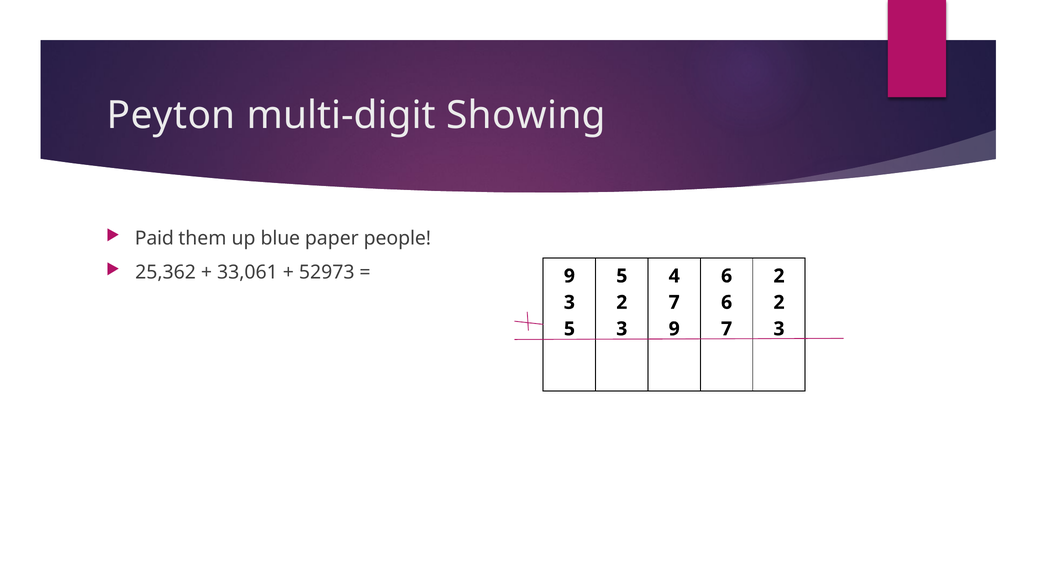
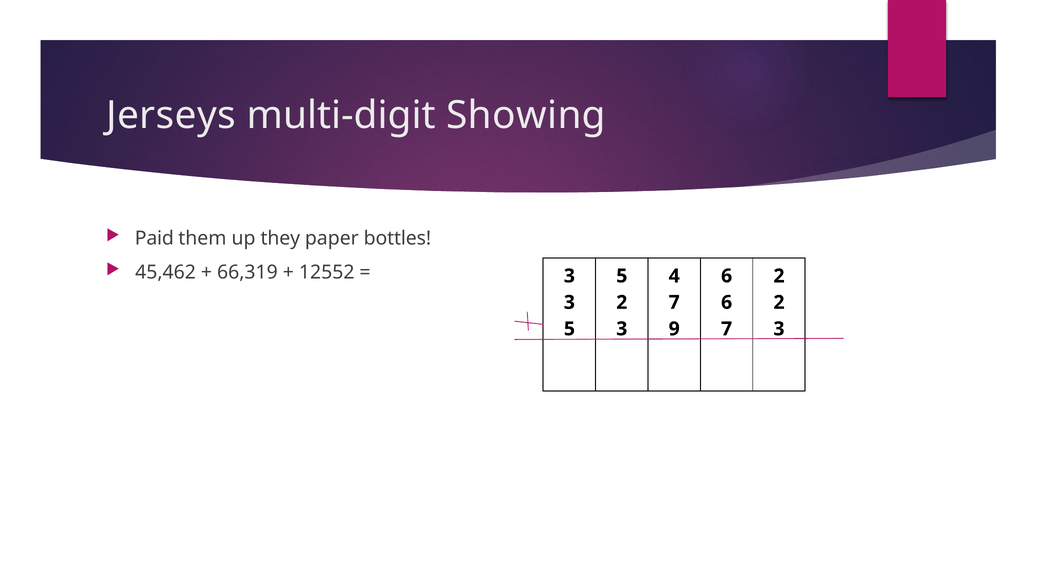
Peyton: Peyton -> Jerseys (171, 116)
blue: blue -> they (280, 238)
people: people -> bottles (397, 238)
25,362: 25,362 -> 45,462 (166, 272)
33,061: 33,061 -> 66,319 (247, 272)
52973: 52973 -> 12552 (327, 272)
9: 9 -> 3 (569, 276)
